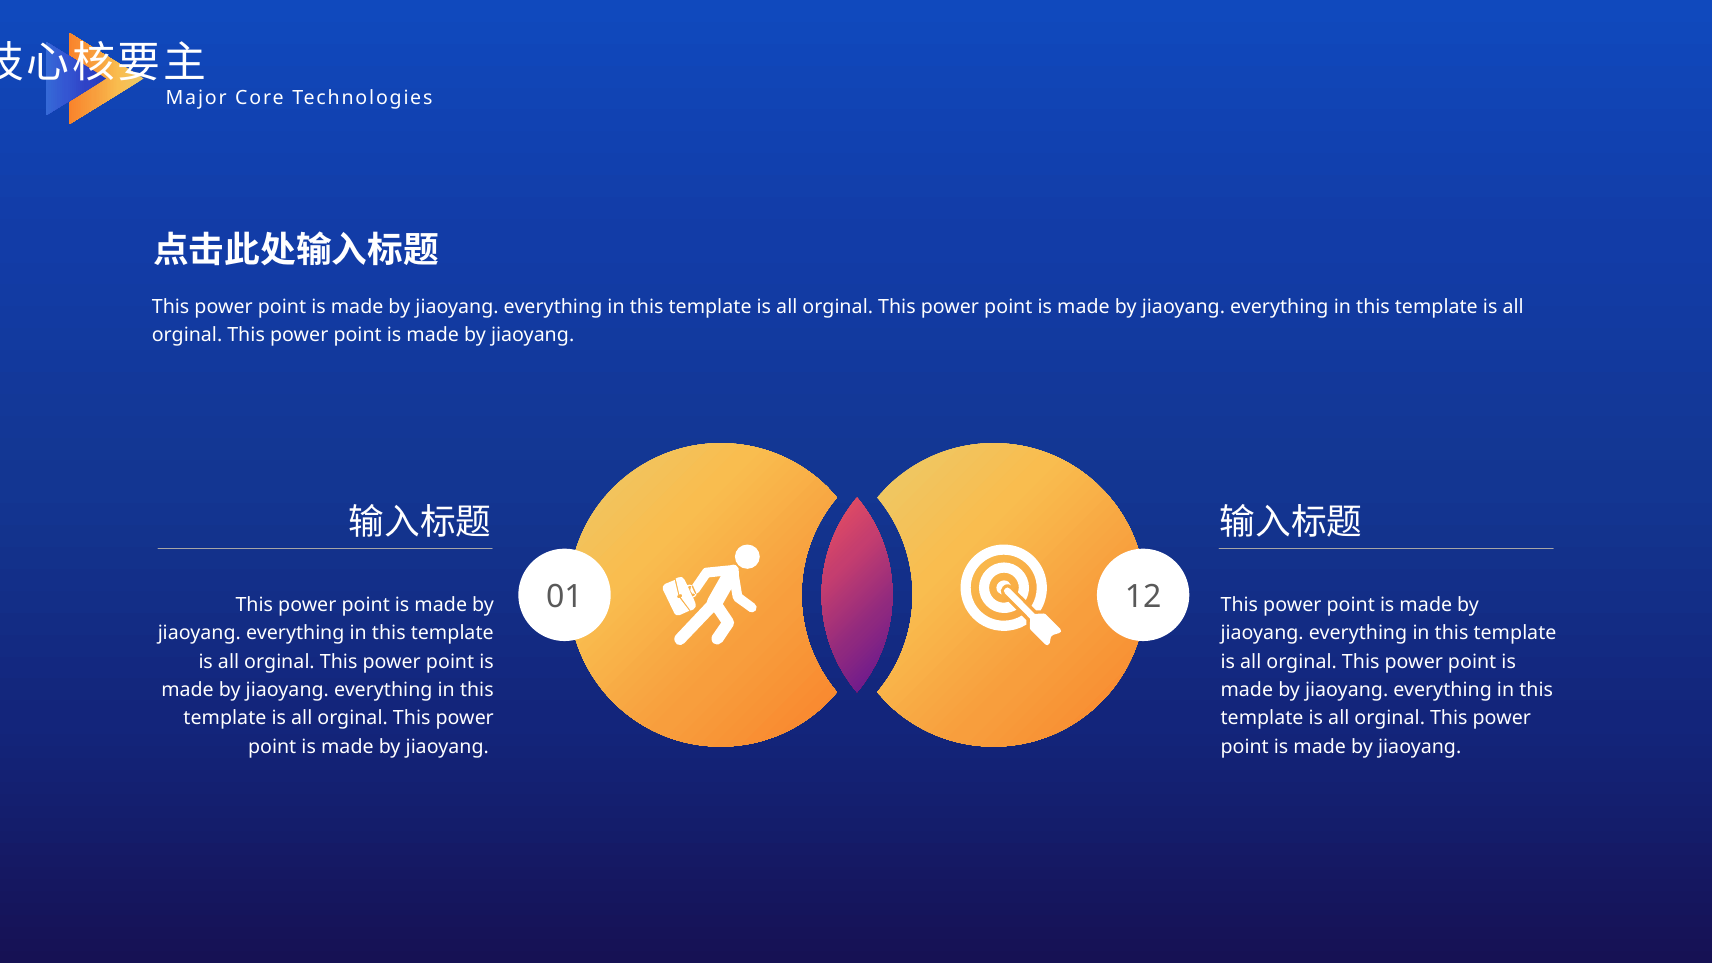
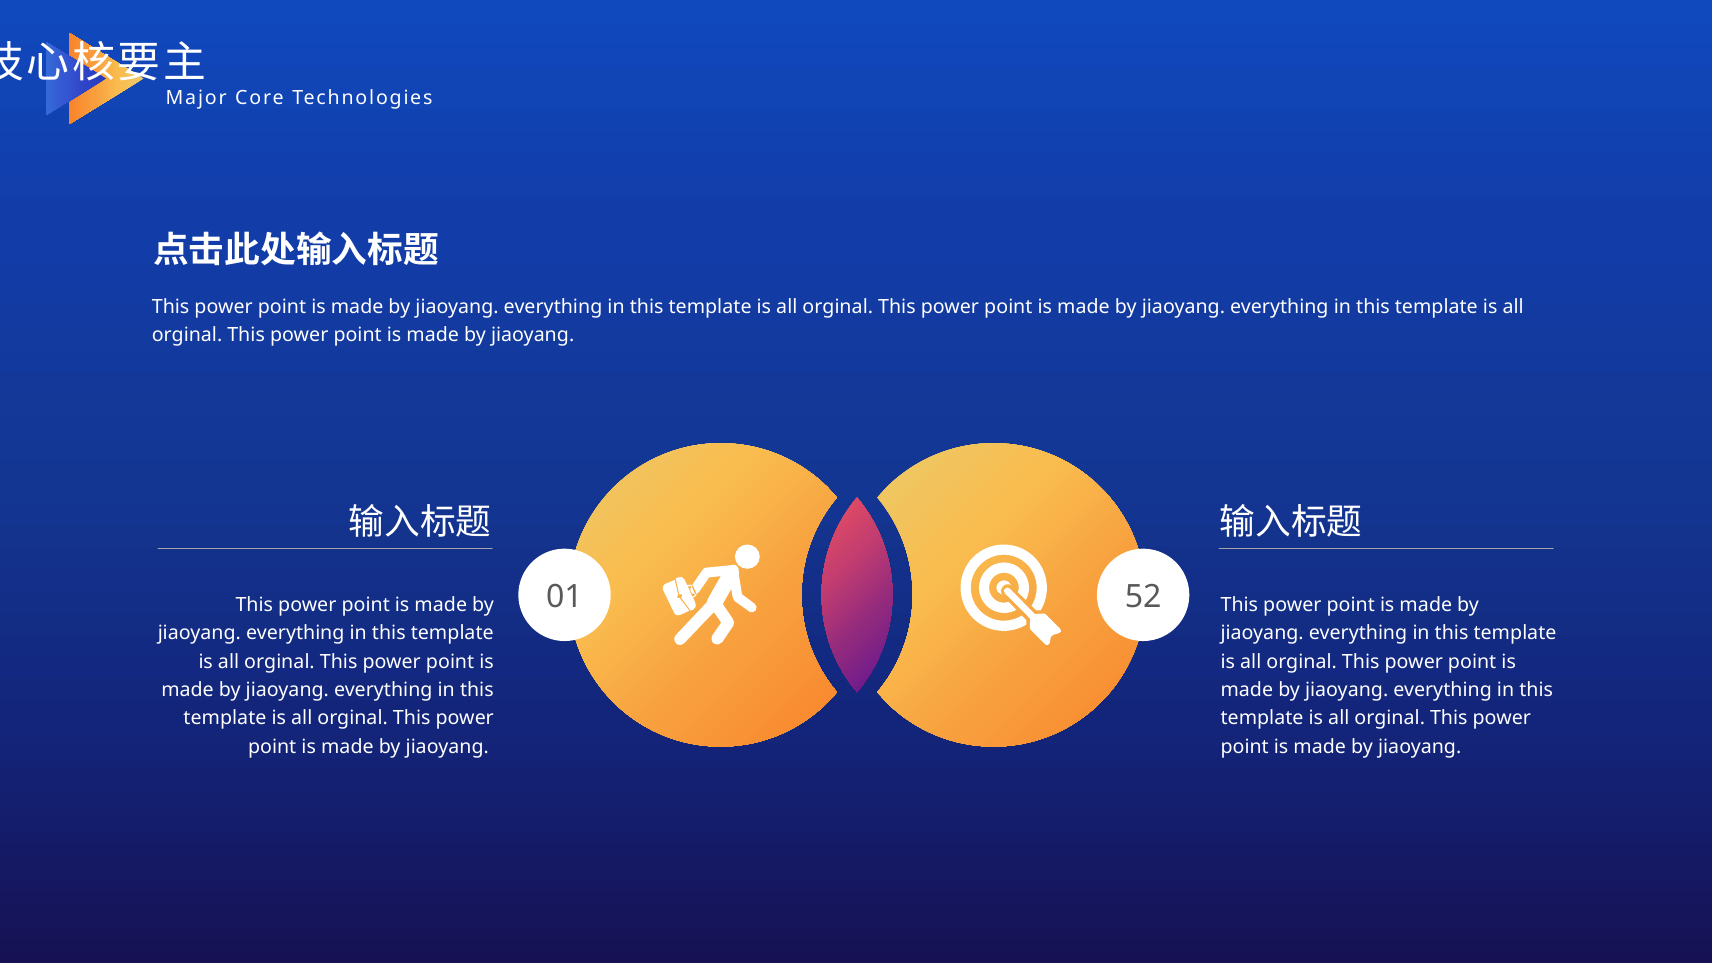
12: 12 -> 52 (1143, 597)
